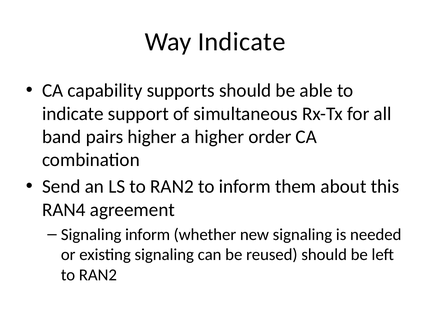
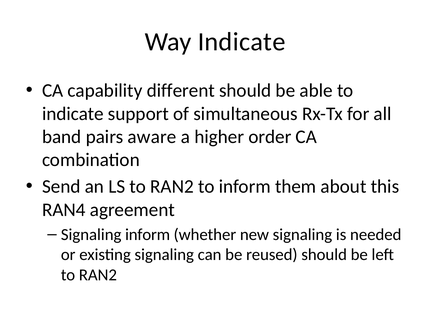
supports: supports -> different (181, 90)
pairs higher: higher -> aware (152, 136)
